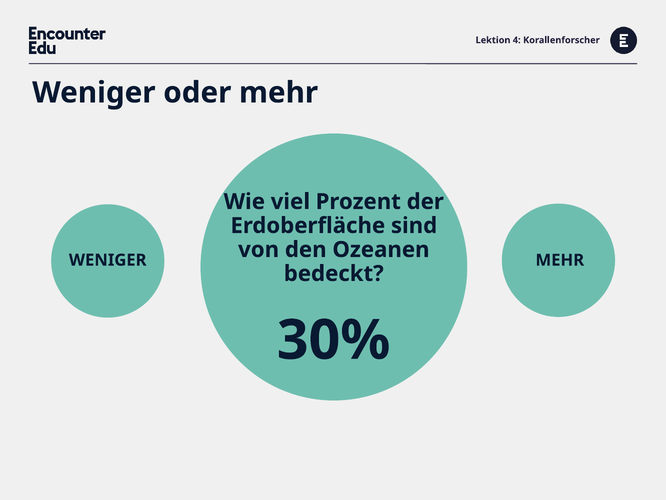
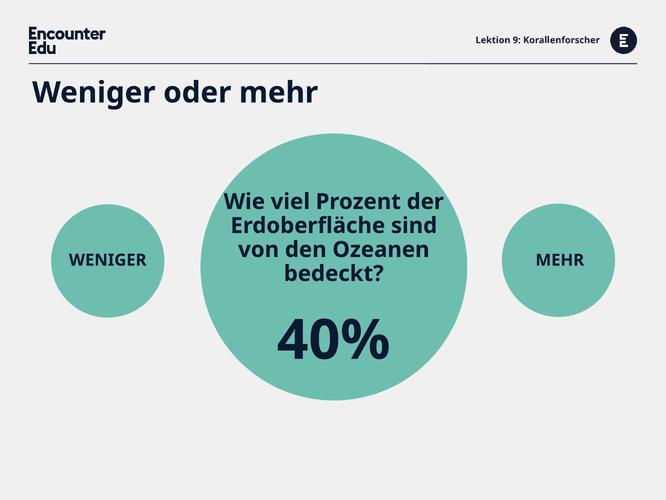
4: 4 -> 9 (517, 40)
30%: 30% -> 40% (334, 340)
